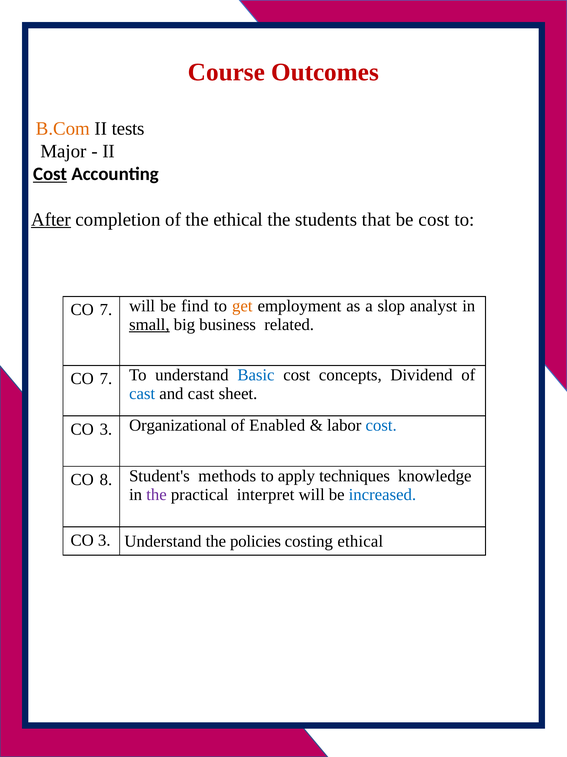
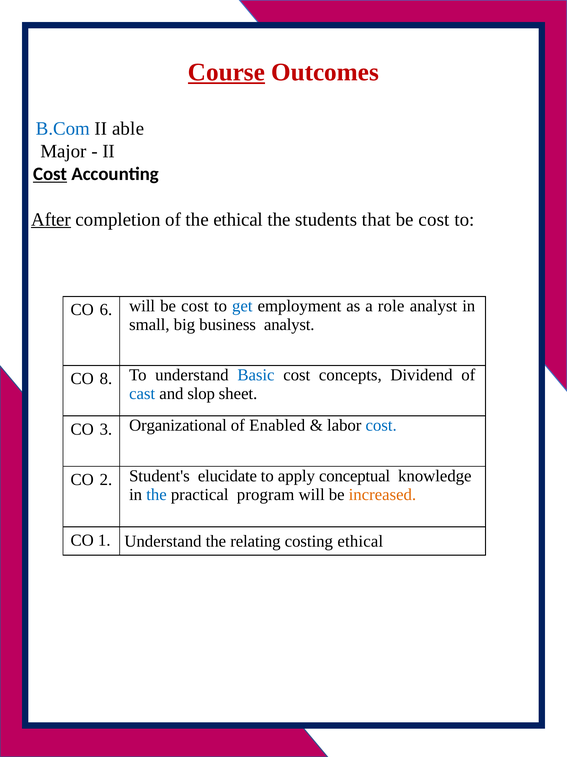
Course underline: none -> present (226, 72)
B.Com colour: orange -> blue (63, 128)
tests: tests -> able (128, 128)
7: 7 -> 6 (106, 309)
will be find: find -> cost (195, 306)
get colour: orange -> blue (242, 306)
slop: slop -> role (391, 306)
small underline: present -> none (149, 324)
business related: related -> analyst (289, 324)
7: 7 -> 8 (106, 378)
and cast: cast -> slop (201, 393)
8: 8 -> 2 (106, 479)
methods: methods -> elucidate (227, 475)
techniques: techniques -> conceptual (355, 475)
the colour: purple -> blue (156, 494)
interpret: interpret -> program (266, 494)
increased colour: blue -> orange (382, 494)
3: 3 -> 1 (104, 539)
policies: policies -> relating (255, 540)
